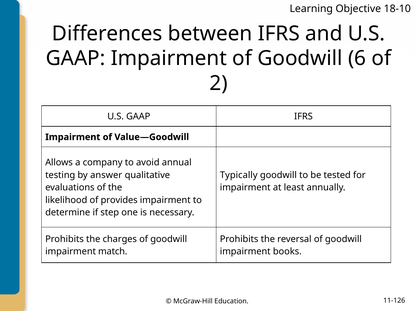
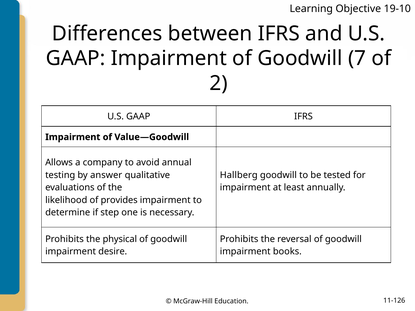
18-10: 18-10 -> 19-10 (397, 9)
6: 6 -> 7 (357, 59)
Typically: Typically -> Hallberg (239, 175)
charges: charges -> physical (120, 239)
match: match -> desire (113, 252)
